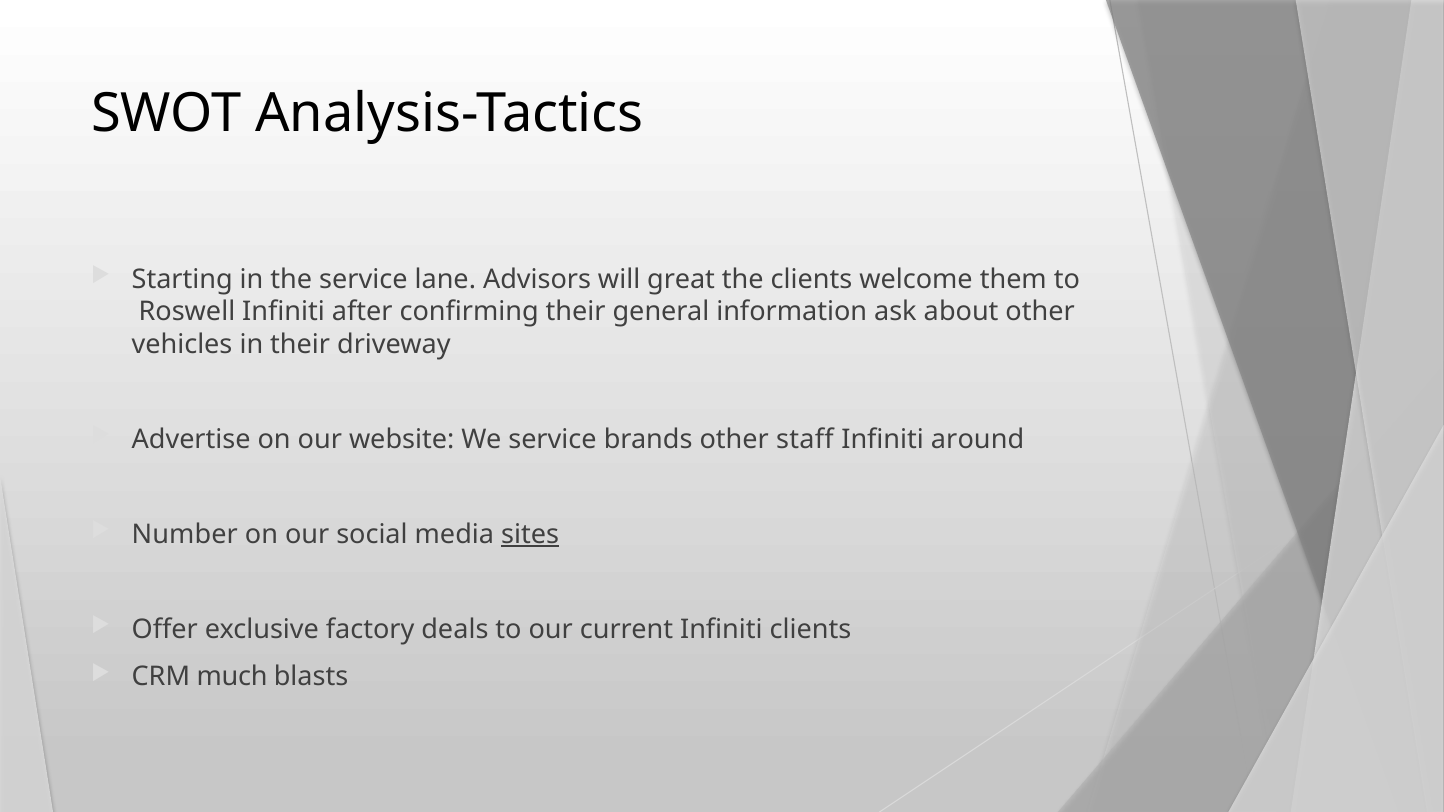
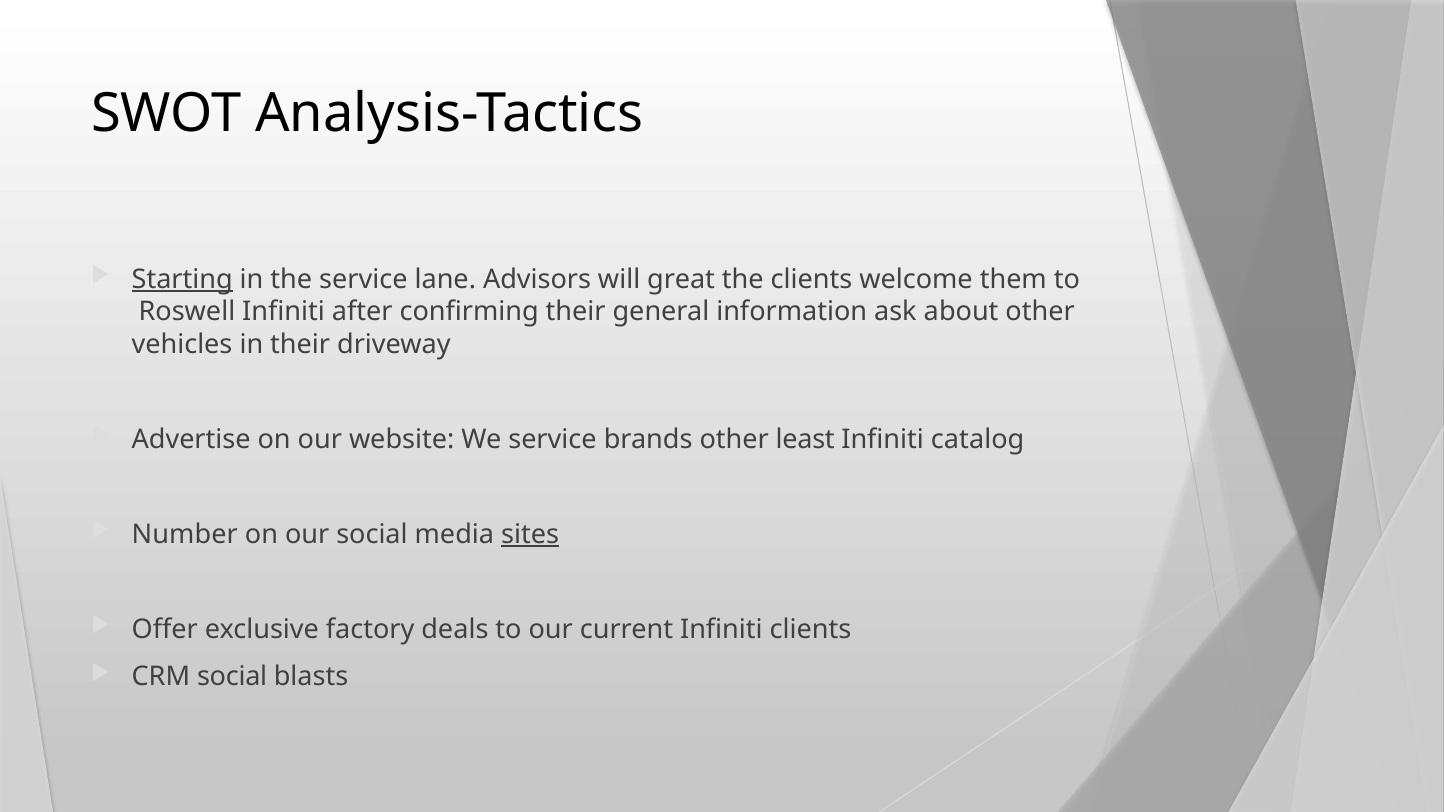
Starting underline: none -> present (182, 279)
staff: staff -> least (805, 440)
around: around -> catalog (978, 440)
CRM much: much -> social (232, 677)
